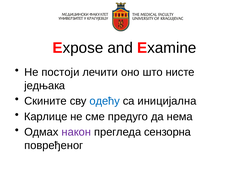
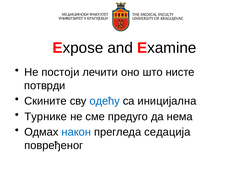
једњака: једњака -> потврди (45, 85)
Карлице: Карлице -> Турнике (46, 116)
након colour: purple -> blue (76, 132)
сензорна: сензорна -> седација (167, 132)
